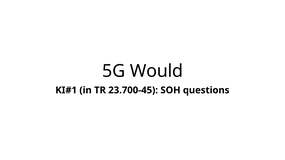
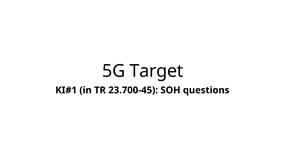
Would: Would -> Target (156, 71)
